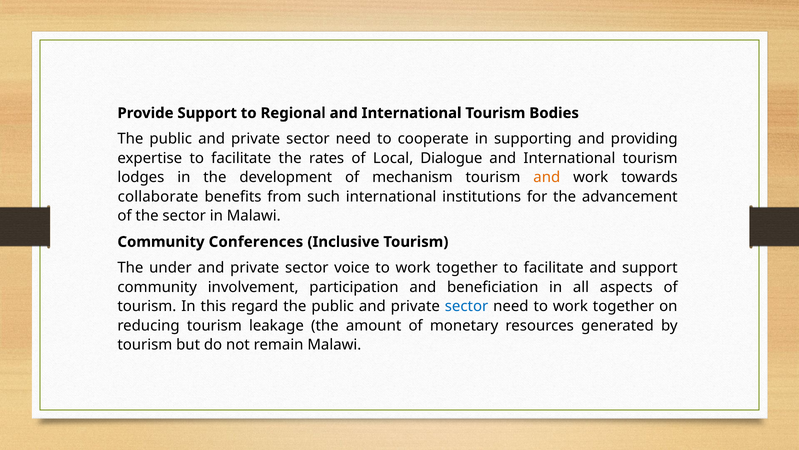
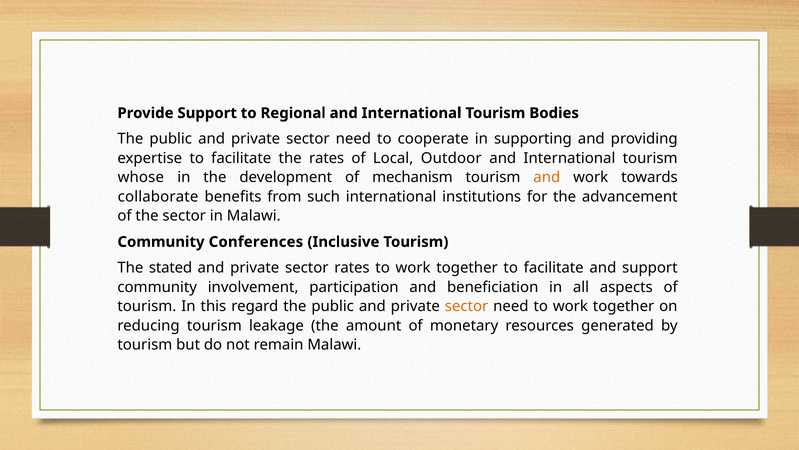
Dialogue: Dialogue -> Outdoor (451, 158)
lodges: lodges -> whose (141, 177)
under: under -> stated (171, 268)
sector voice: voice -> rates (352, 268)
sector colour: blue -> orange (467, 306)
